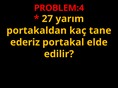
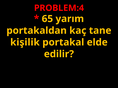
27: 27 -> 65 (47, 19)
ederiz: ederiz -> kişilik (25, 43)
